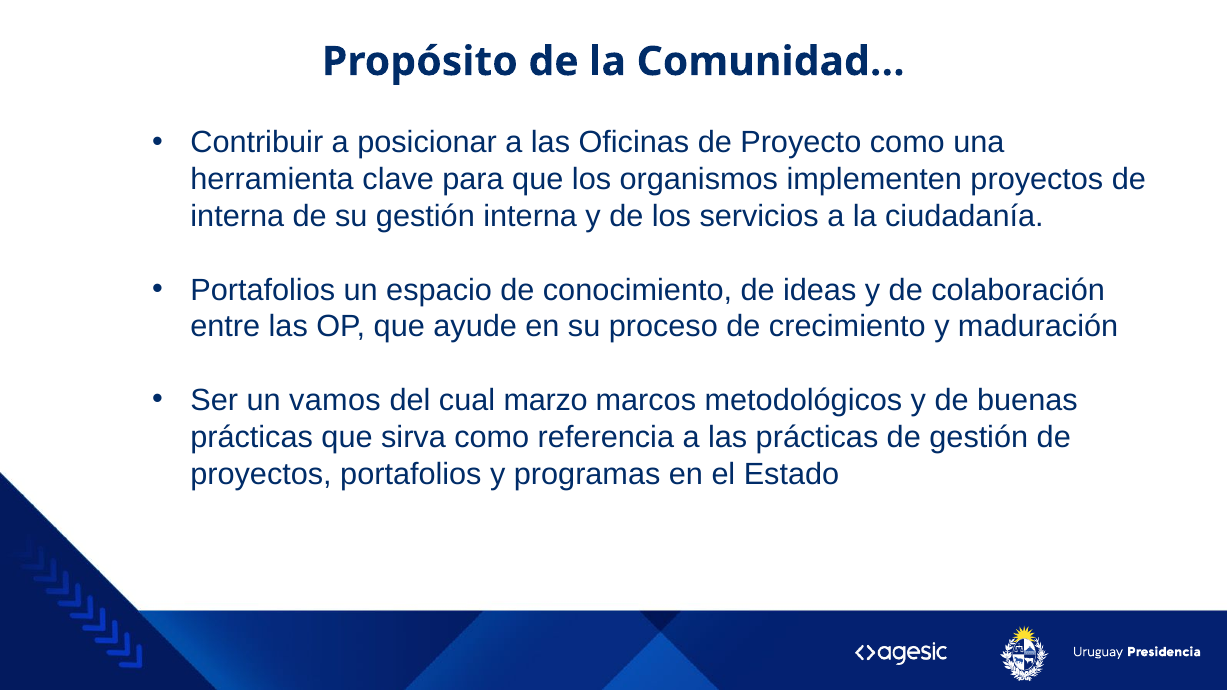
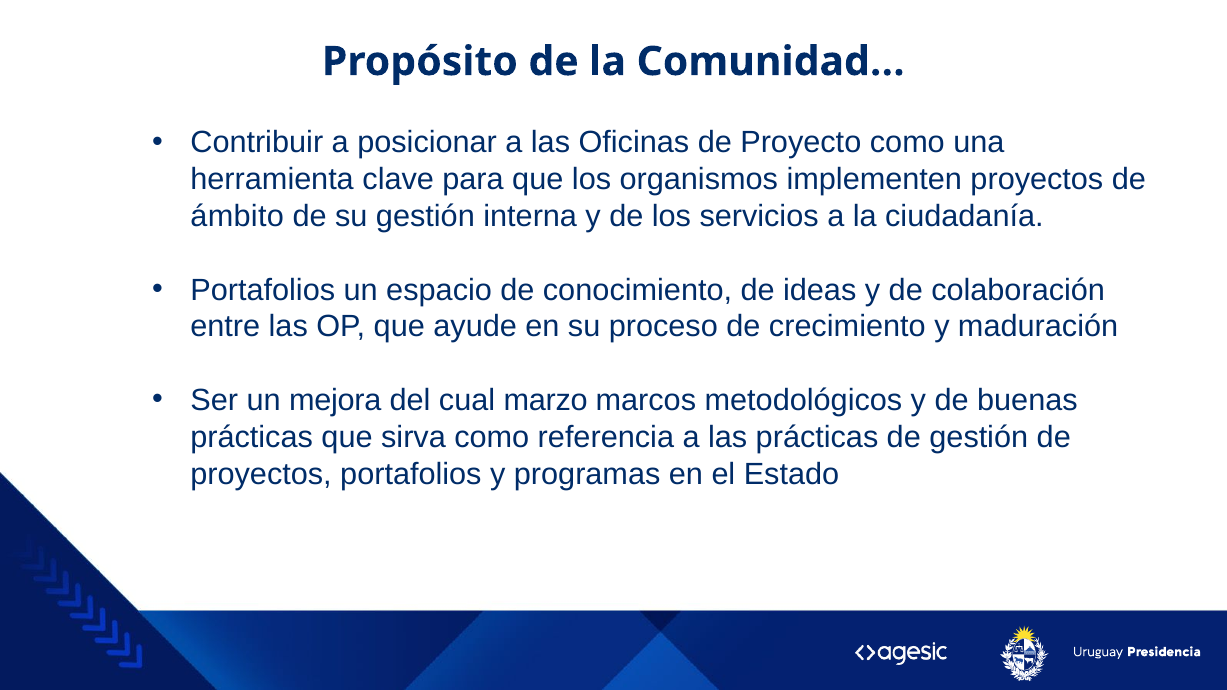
interna: interna -> ámbito (237, 216)
vamos: vamos -> mejora (335, 401)
